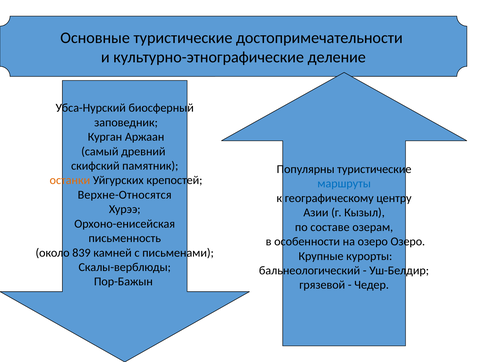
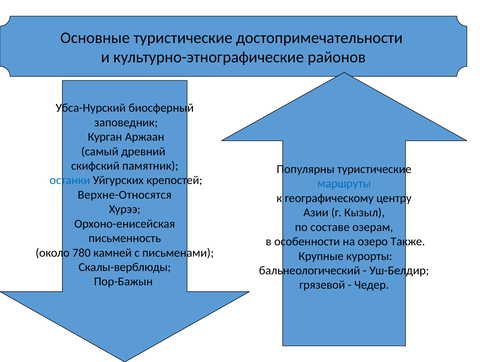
деление: деление -> районов (337, 57)
останки colour: orange -> blue (70, 180)
озеро Озеро: Озеро -> Также (408, 242)
839: 839 -> 780 (81, 253)
